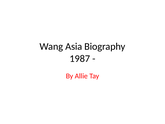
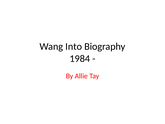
Asia: Asia -> Into (74, 46)
1987: 1987 -> 1984 (80, 58)
